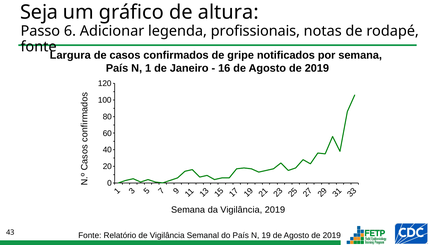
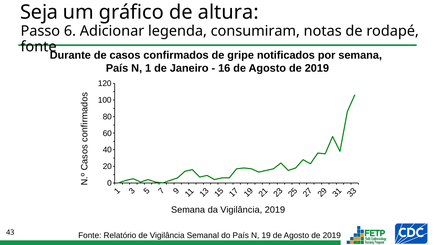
profissionais: profissionais -> consumiram (255, 31)
Largura: Largura -> Durante (70, 55)
